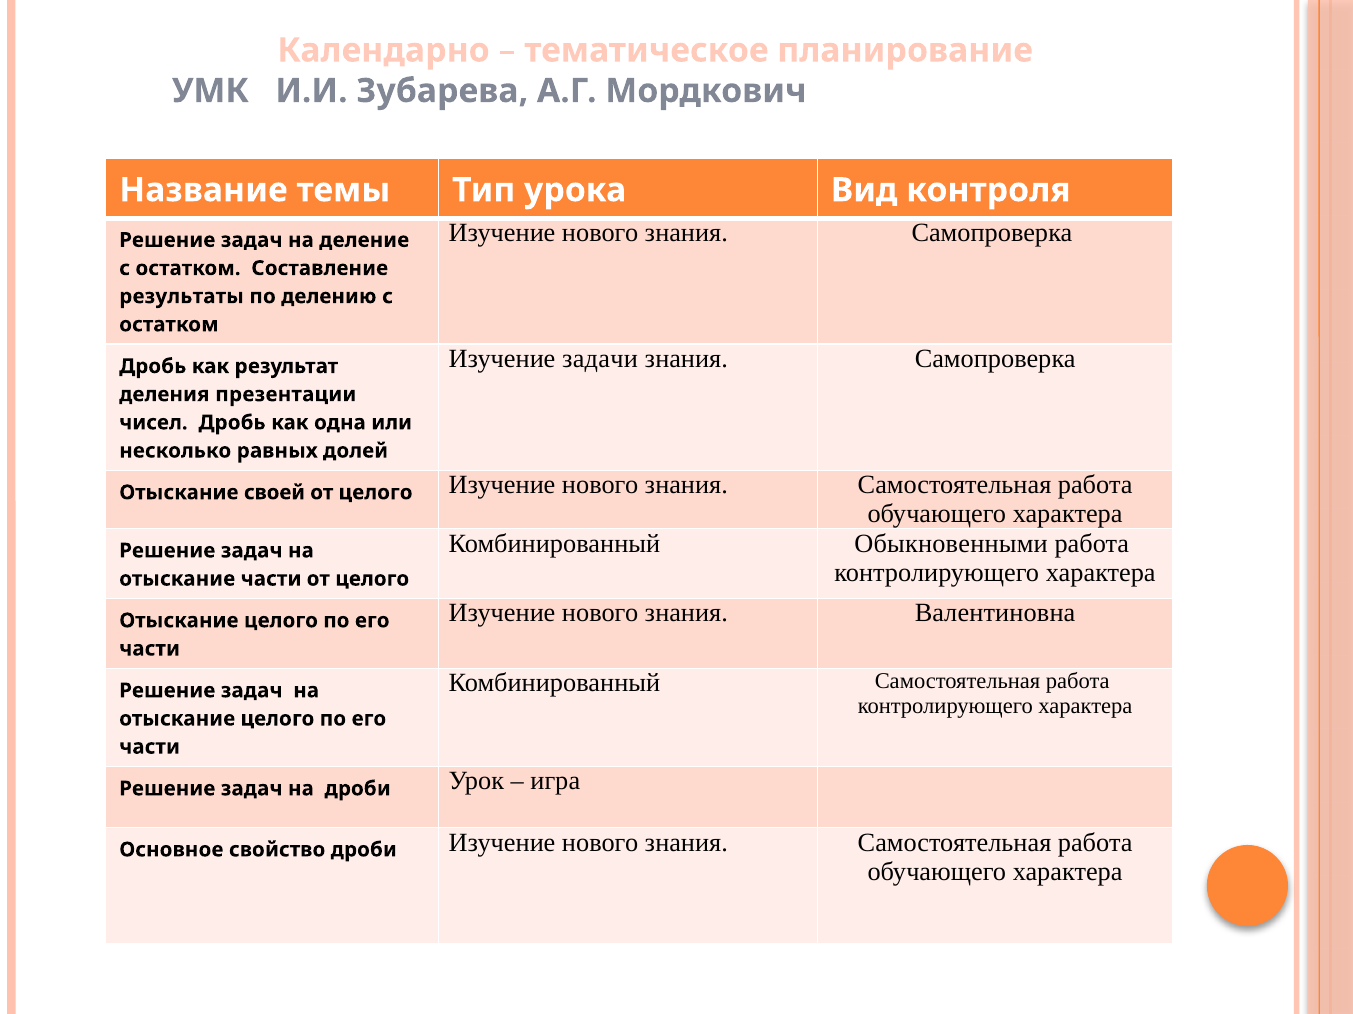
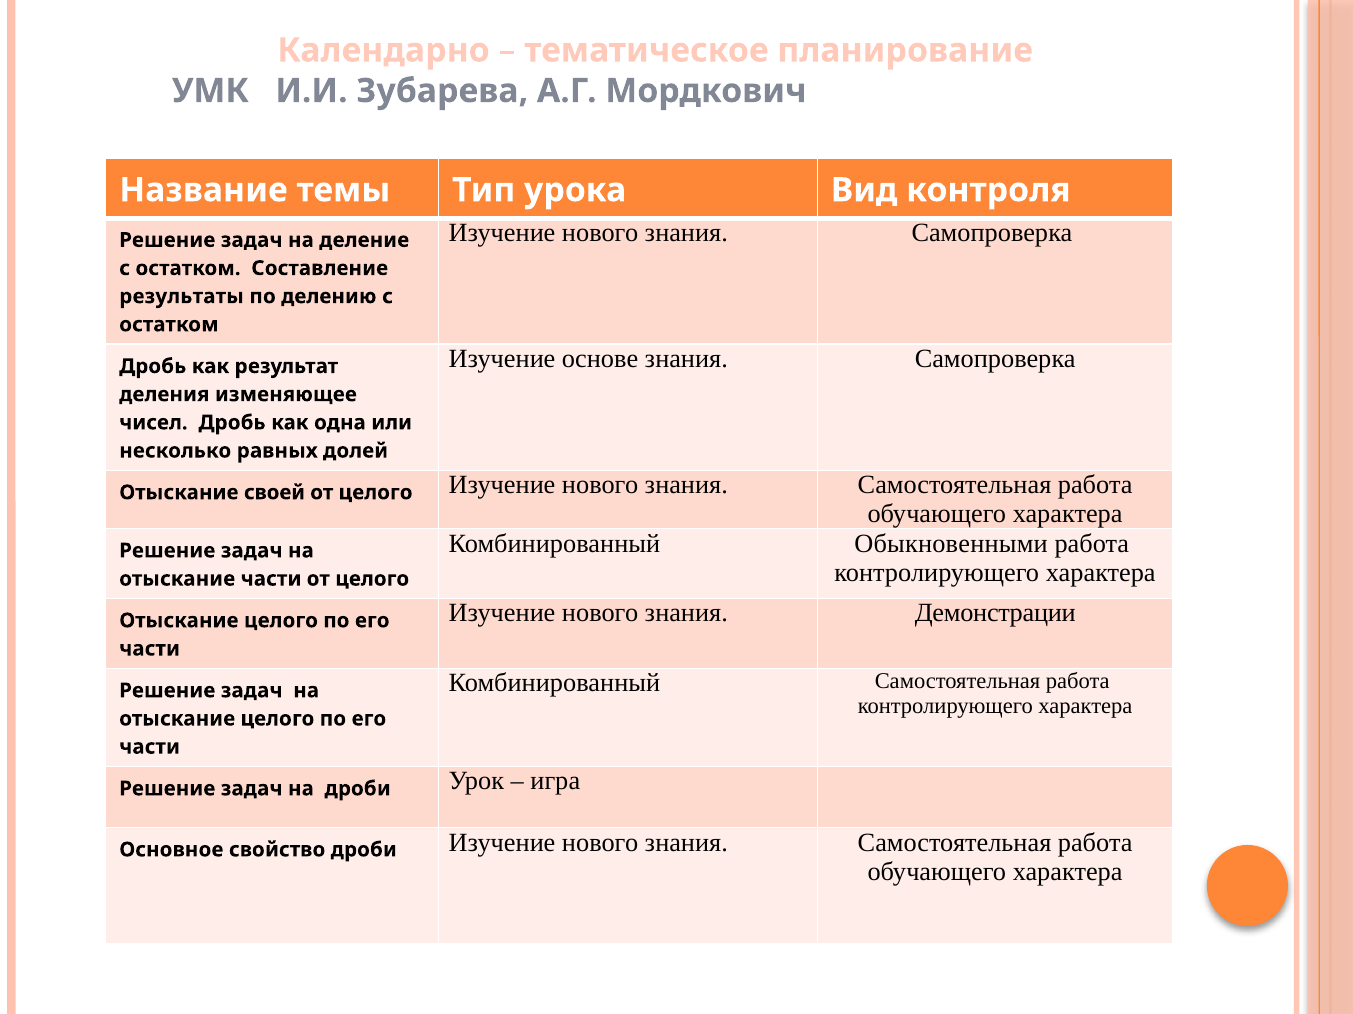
задачи: задачи -> основе (600, 359)
презентации: презентации -> изменяющее (286, 395)
Валентиновна: Валентиновна -> Демонстрации (995, 614)
